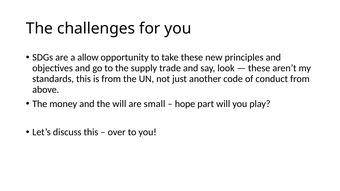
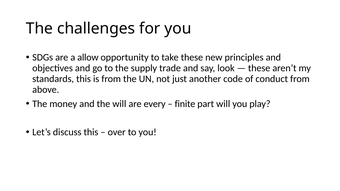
small: small -> every (155, 104)
hope: hope -> finite (185, 104)
